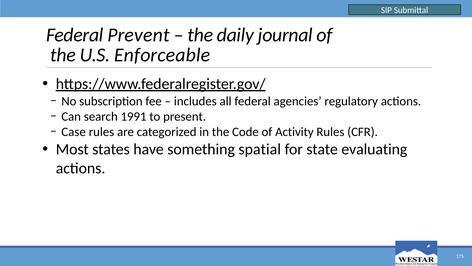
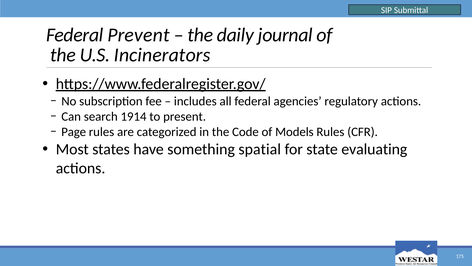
Enforceable: Enforceable -> Incinerators (162, 55)
1991: 1991 -> 1914 (134, 116)
Case: Case -> Page (74, 132)
Activity: Activity -> Models (294, 132)
